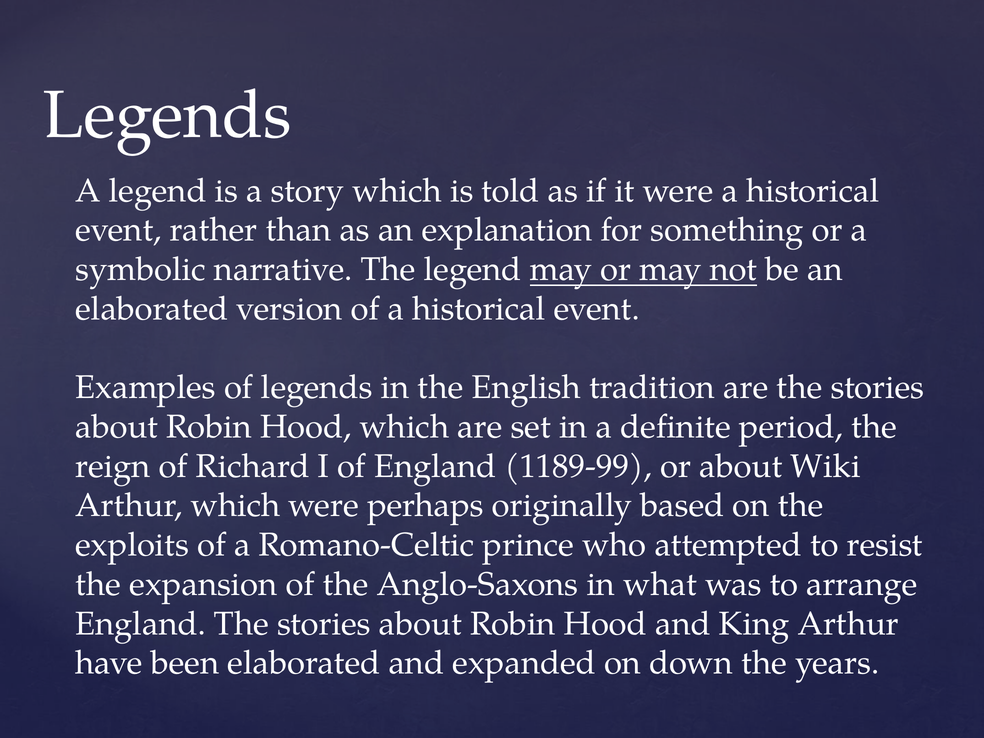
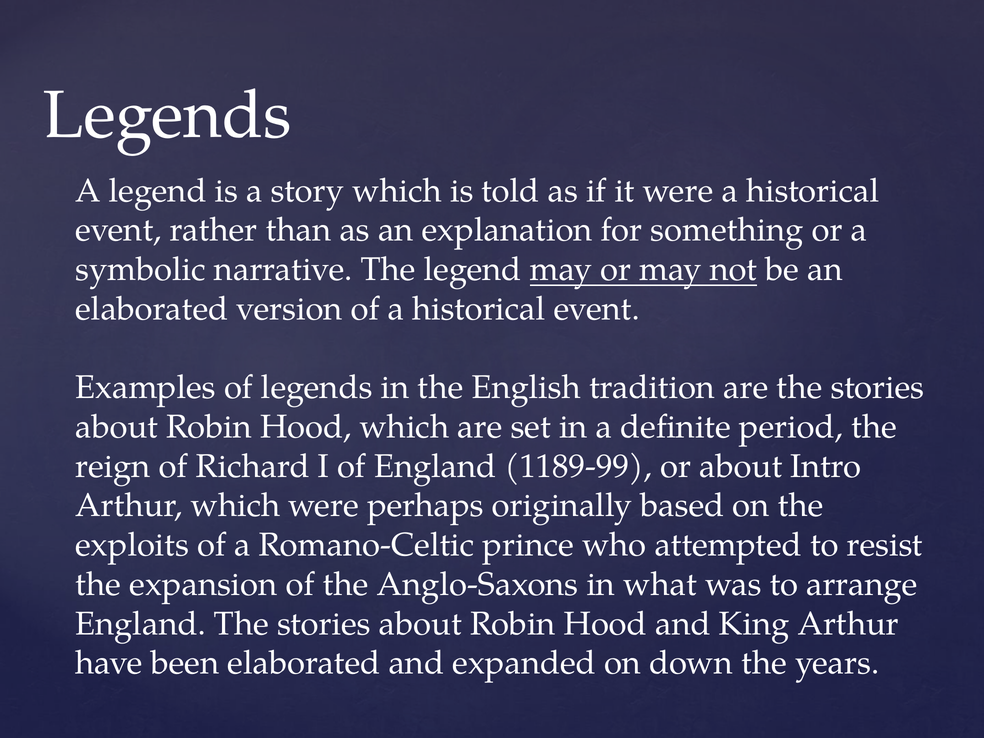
Wiki: Wiki -> Intro (826, 466)
